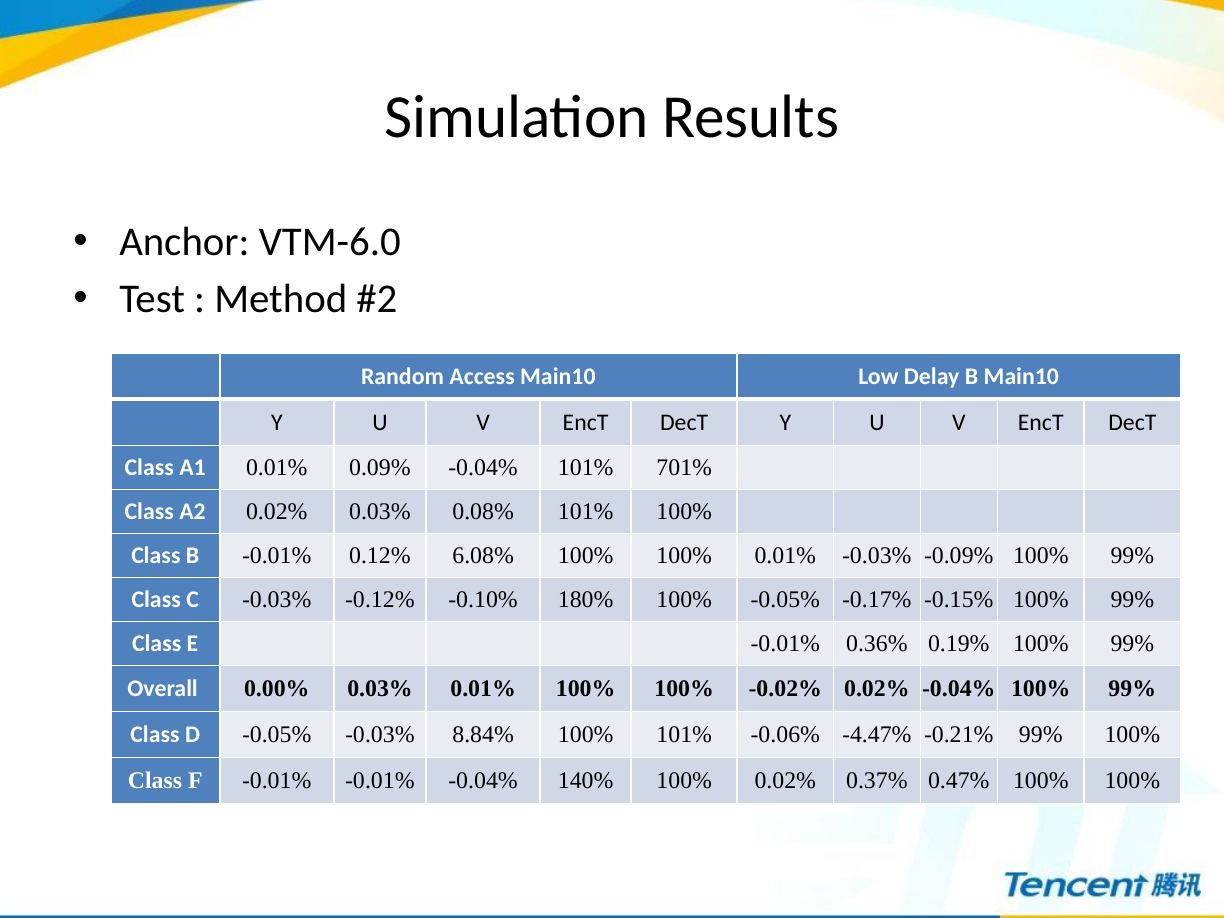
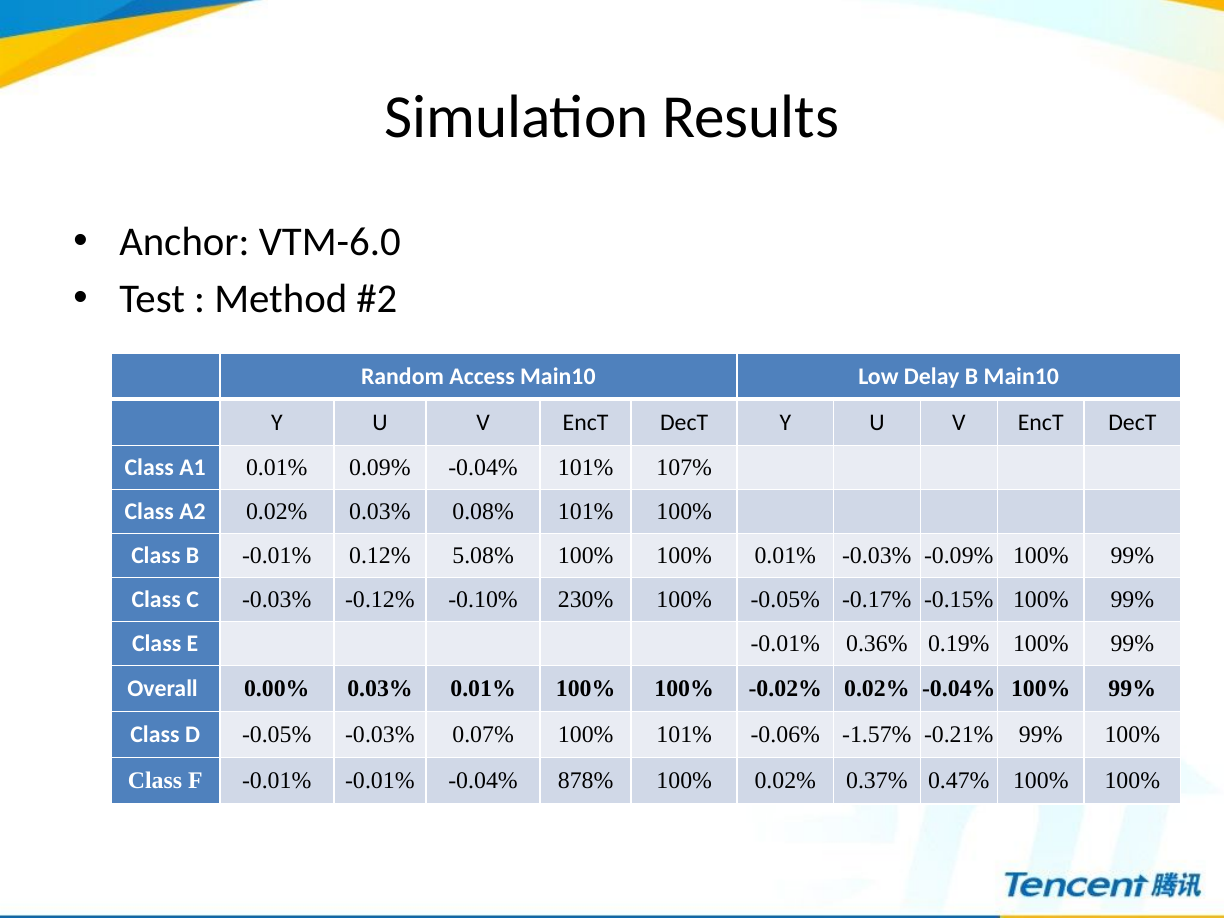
701%: 701% -> 107% (684, 467)
6.08%: 6.08% -> 5.08% (483, 555)
180%: 180% -> 230% (586, 599)
8.84%: 8.84% -> 0.07% (483, 735)
-4.47%: -4.47% -> -1.57% (877, 735)
140%: 140% -> 878% (586, 781)
